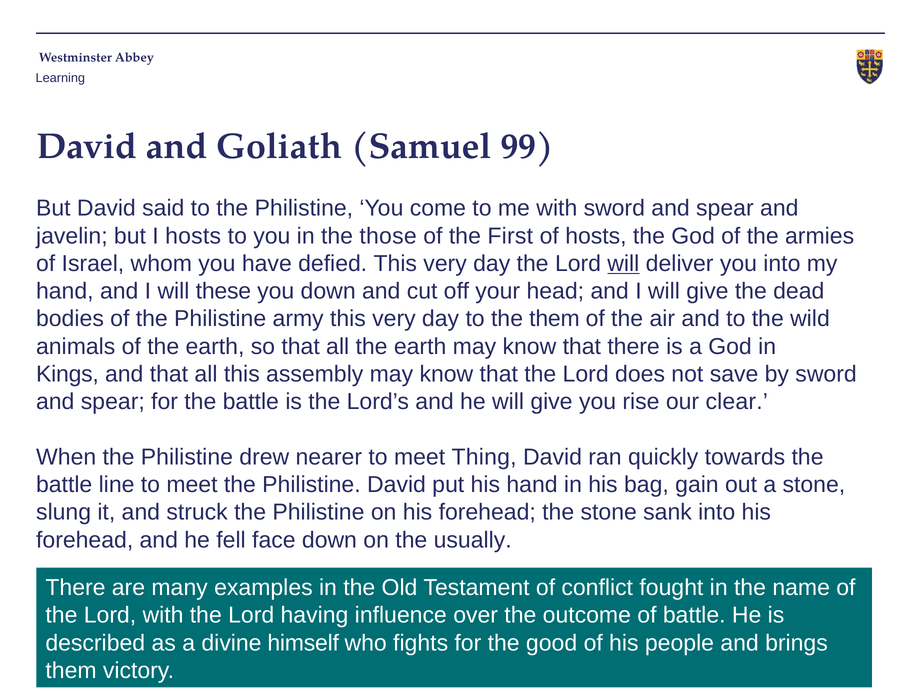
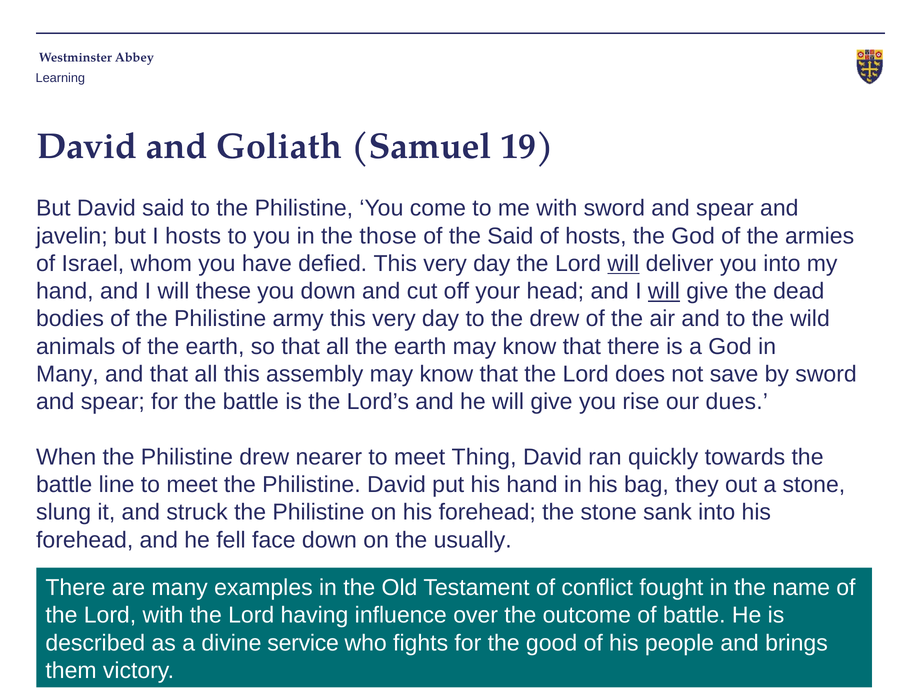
99: 99 -> 19 (527, 146)
the First: First -> Said (510, 236)
will underline: none -> present (664, 291)
the them: them -> drew (554, 319)
Kings: Kings -> Many (67, 374)
clear: clear -> dues (737, 402)
gain: gain -> they (697, 484)
himself: himself -> service (303, 643)
